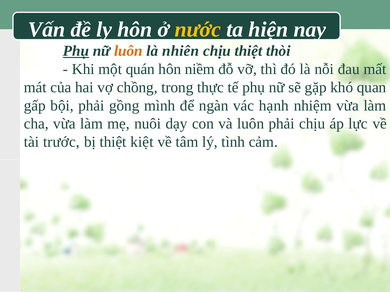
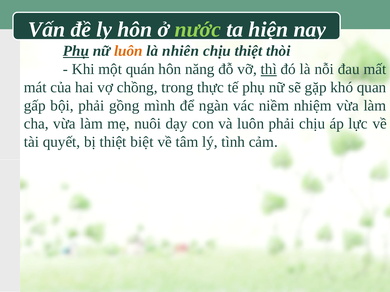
nước colour: yellow -> light green (198, 29)
niềm: niềm -> năng (200, 69)
thì underline: none -> present (269, 69)
hạnh: hạnh -> niềm (274, 106)
trước: trước -> quyết (61, 142)
kiệt: kiệt -> biệt (142, 142)
